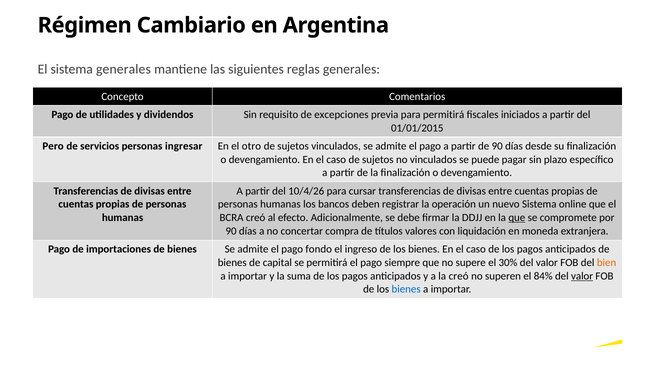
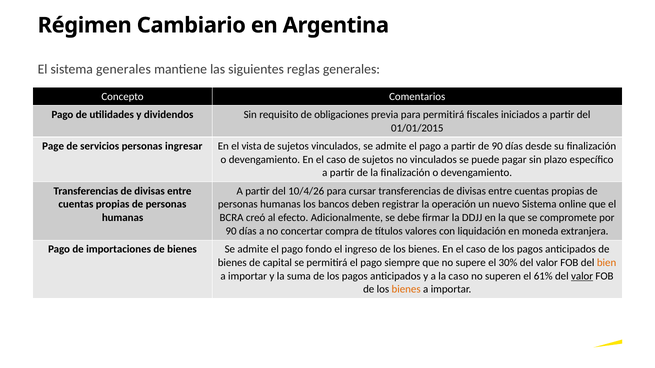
excepciones: excepciones -> obligaciones (341, 115)
Pero: Pero -> Page (53, 146)
otro: otro -> vista (252, 146)
que underline: present -> none (517, 218)
la creó: creó -> caso (459, 276)
84%: 84% -> 61% (543, 276)
bienes colour: blue -> orange (406, 290)
